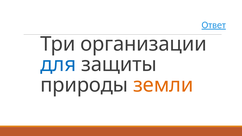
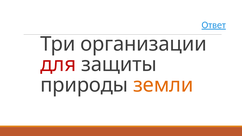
для colour: blue -> red (58, 65)
